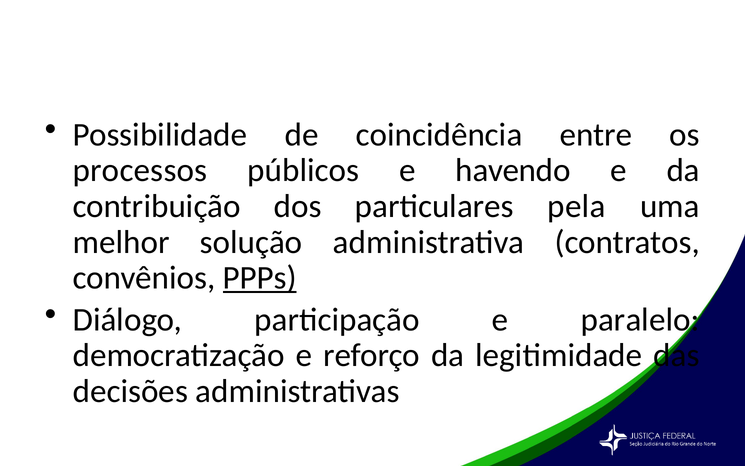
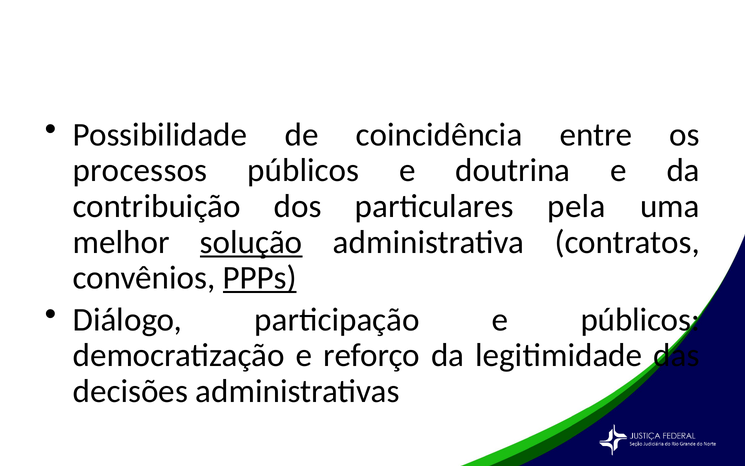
havendo: havendo -> doutrina (513, 170)
solução underline: none -> present (251, 242)
e paralelo: paralelo -> públicos (640, 319)
